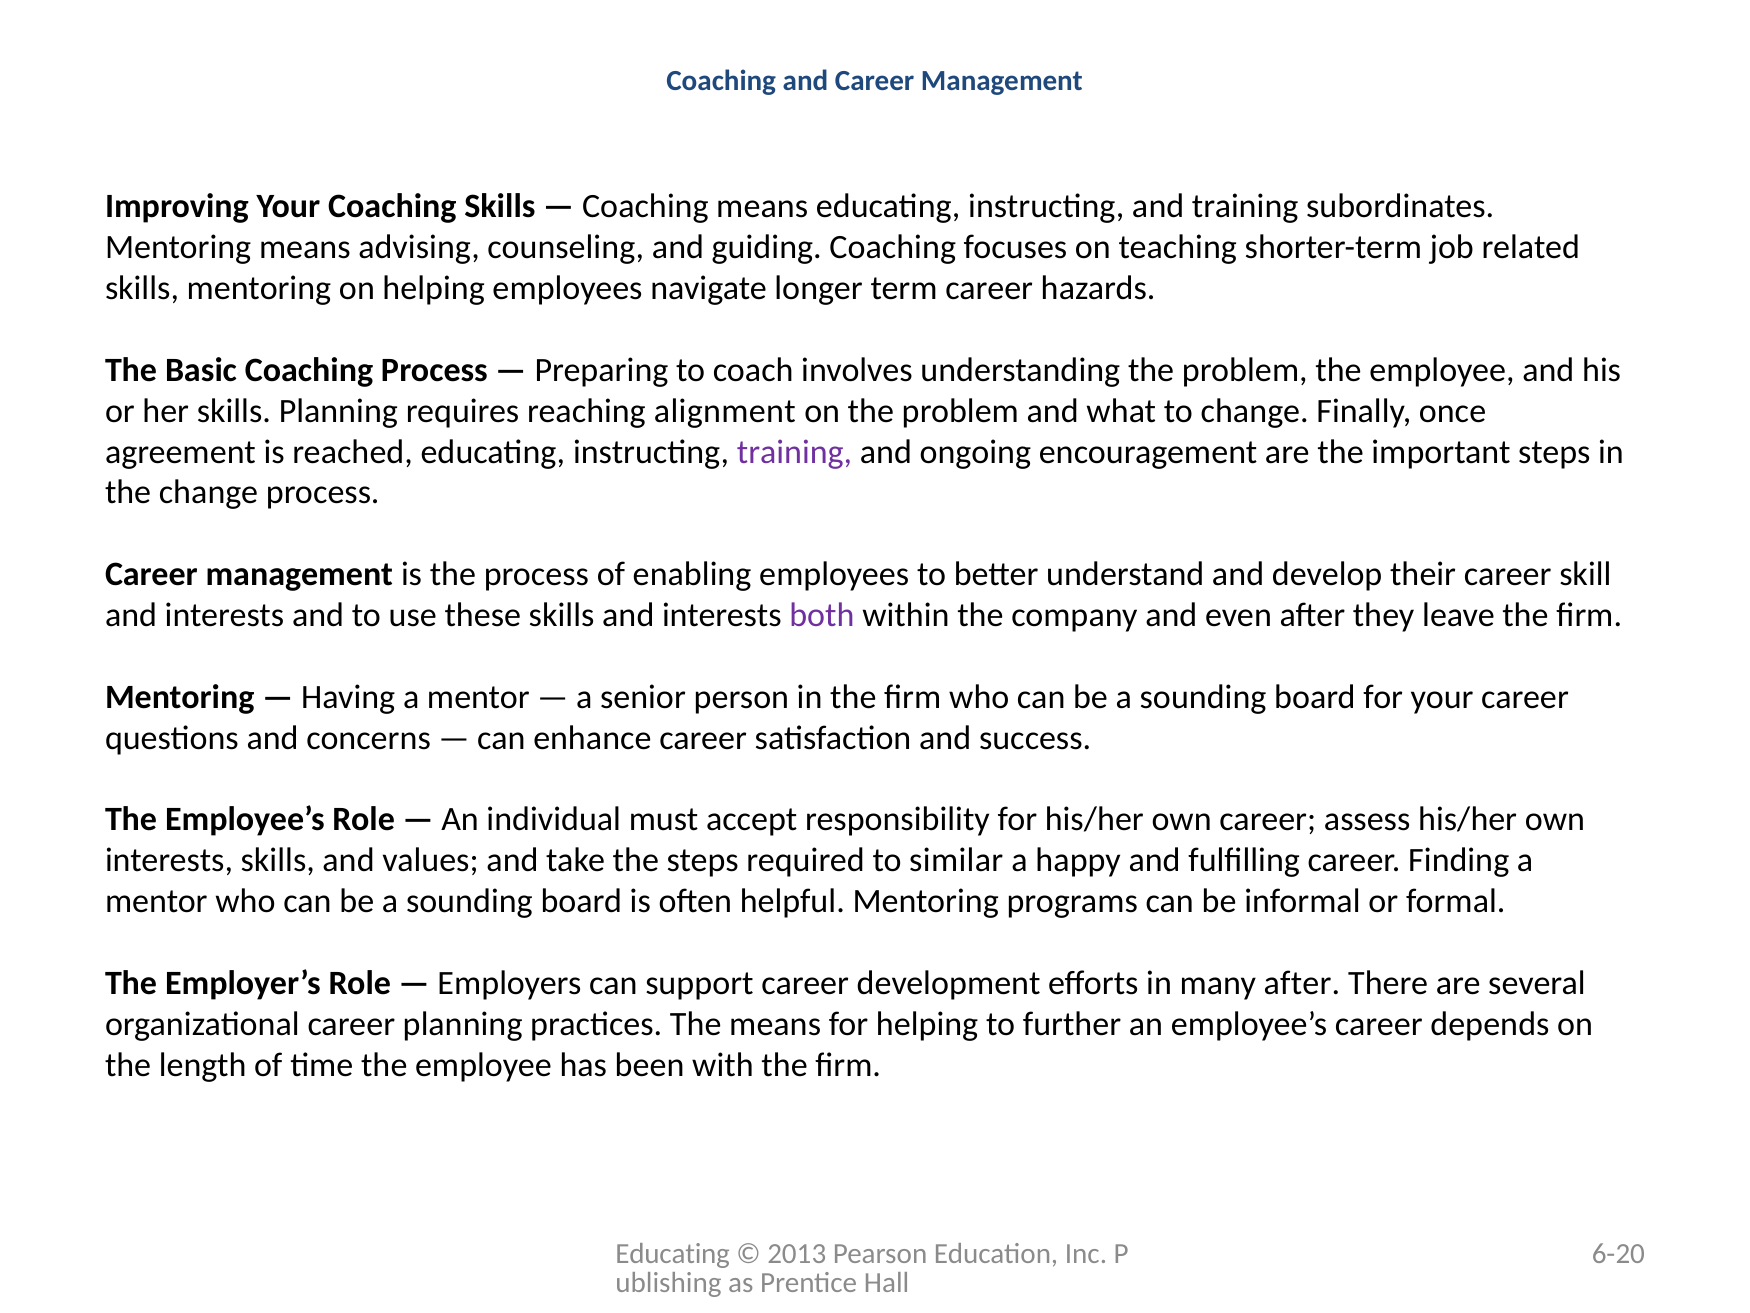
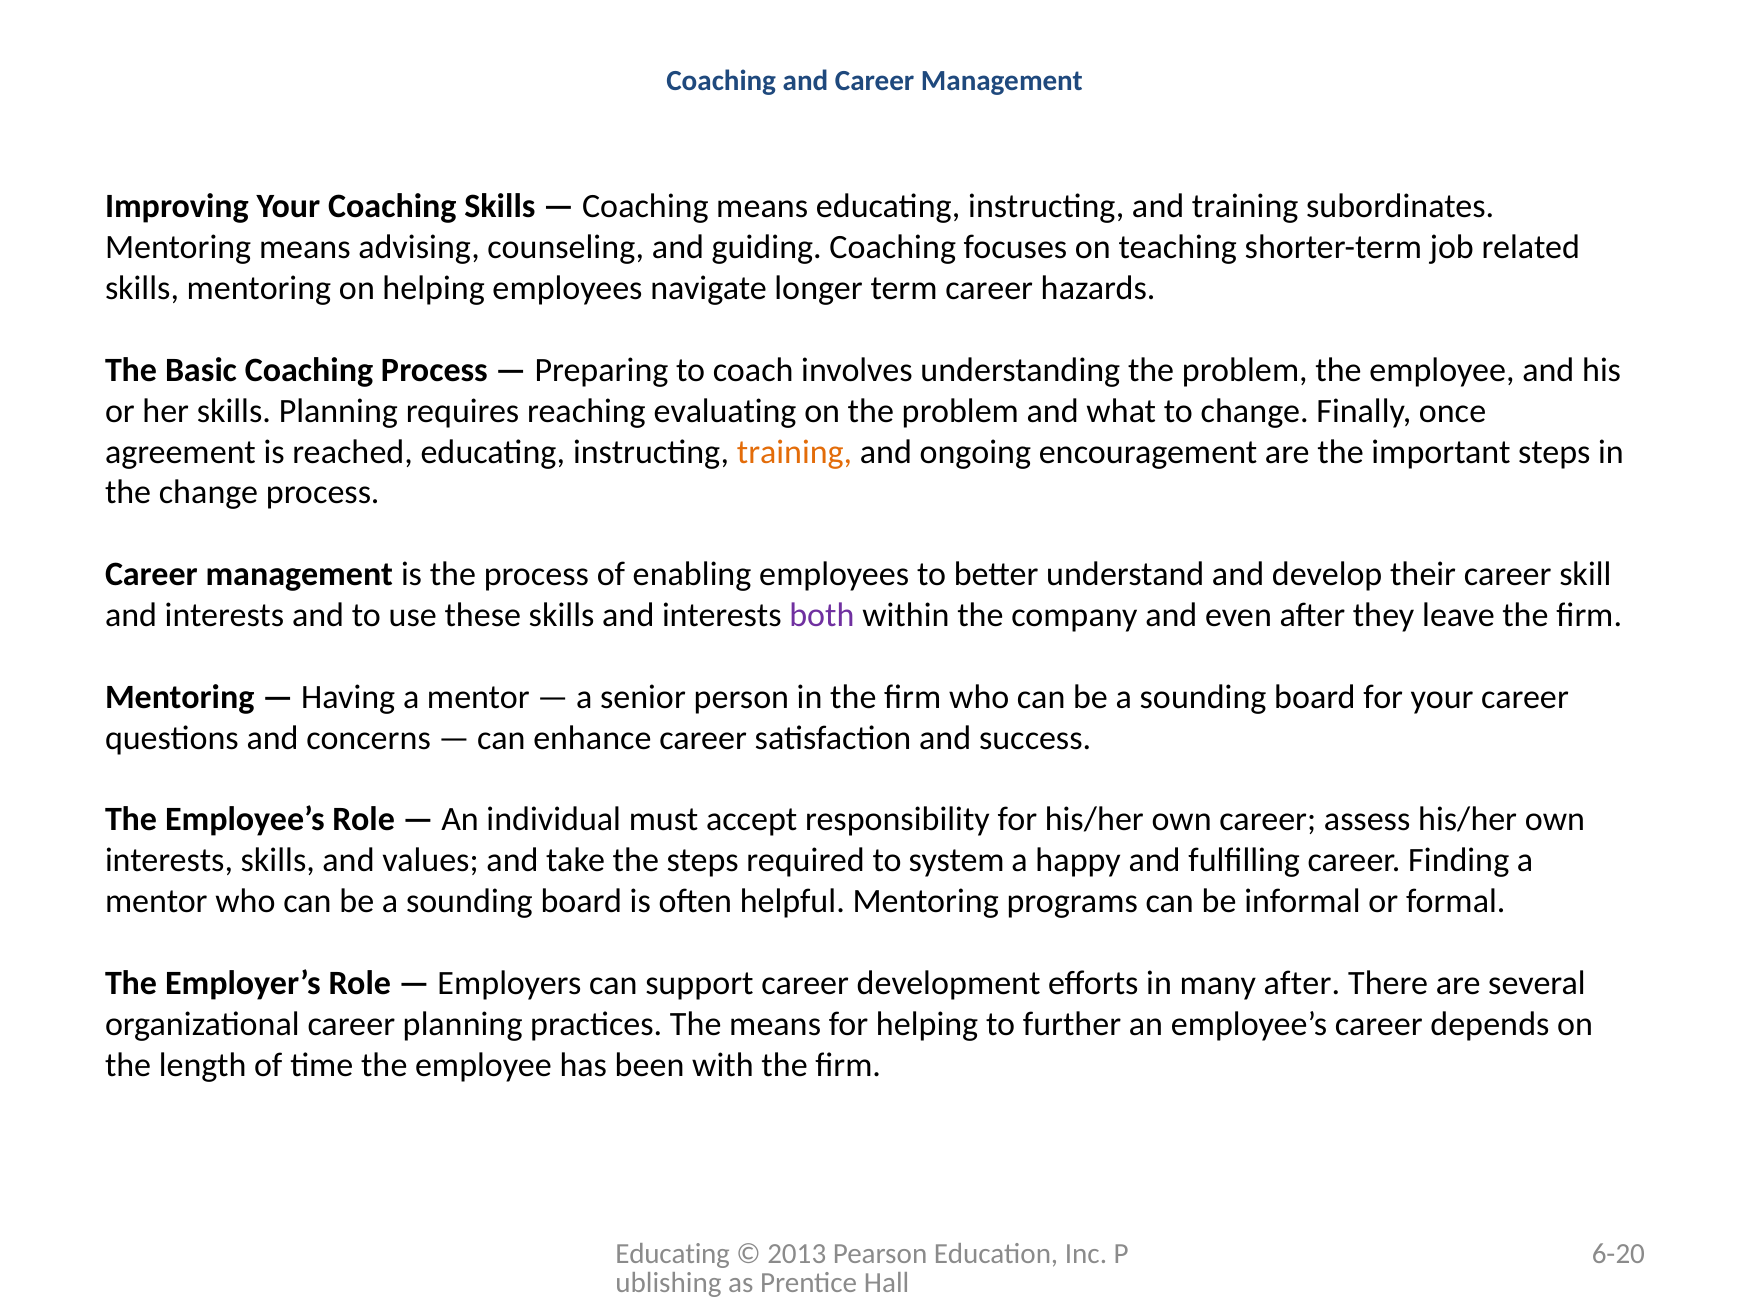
alignment: alignment -> evaluating (725, 411)
training colour: purple -> orange (795, 452)
similar: similar -> system (957, 860)
